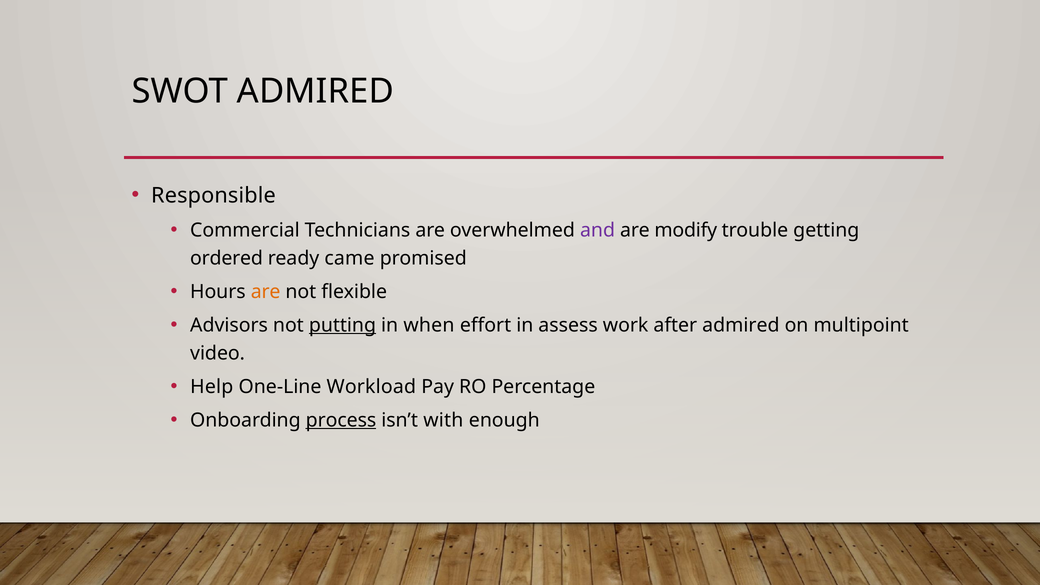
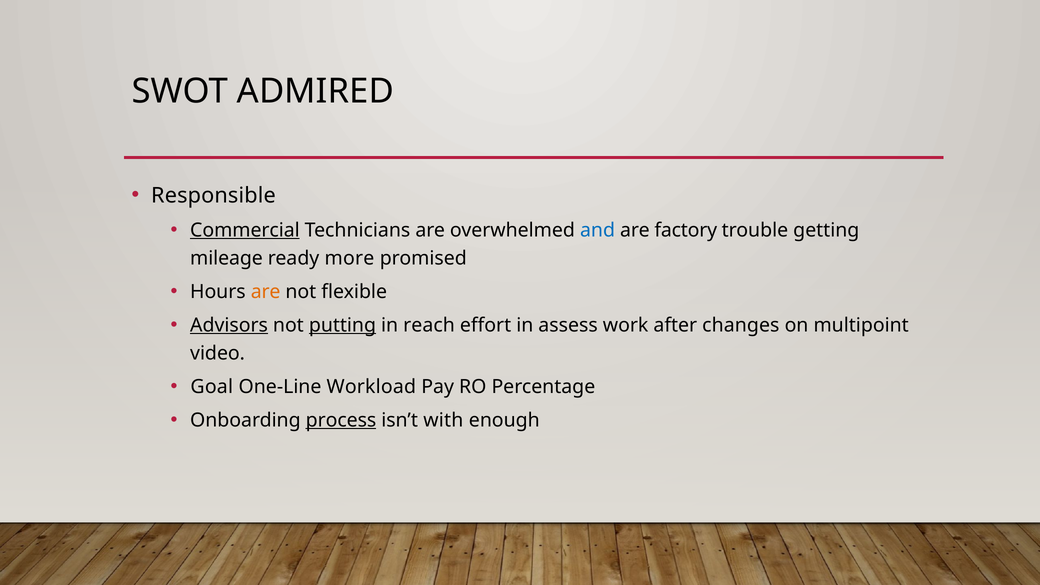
Commercial underline: none -> present (245, 230)
and colour: purple -> blue (598, 230)
modify: modify -> factory (686, 230)
ordered: ordered -> mileage (226, 258)
came: came -> more (349, 258)
Advisors underline: none -> present (229, 325)
when: when -> reach (429, 325)
after admired: admired -> changes (741, 325)
Help: Help -> Goal (212, 387)
